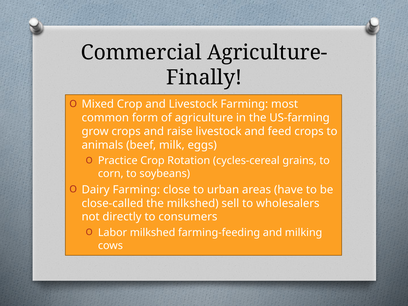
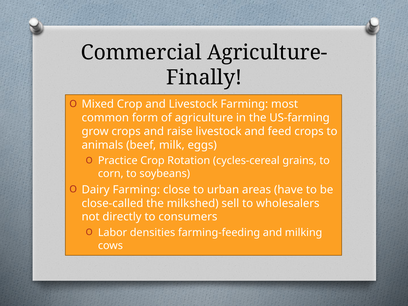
Labor milkshed: milkshed -> densities (153, 233)
